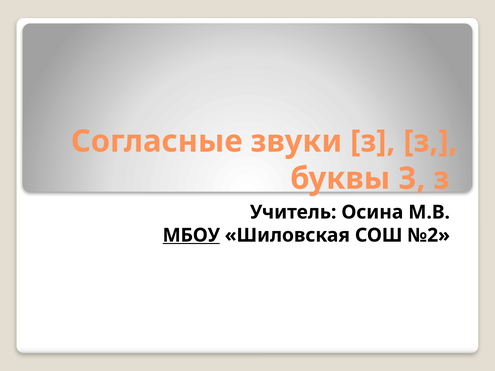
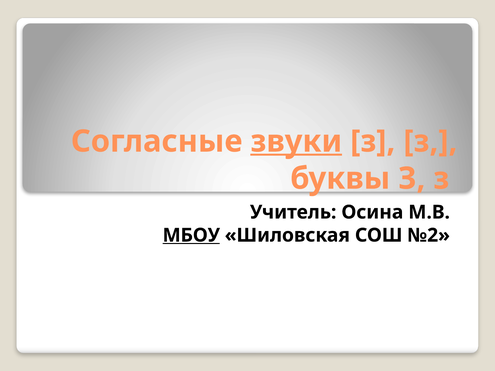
звуки underline: none -> present (296, 141)
